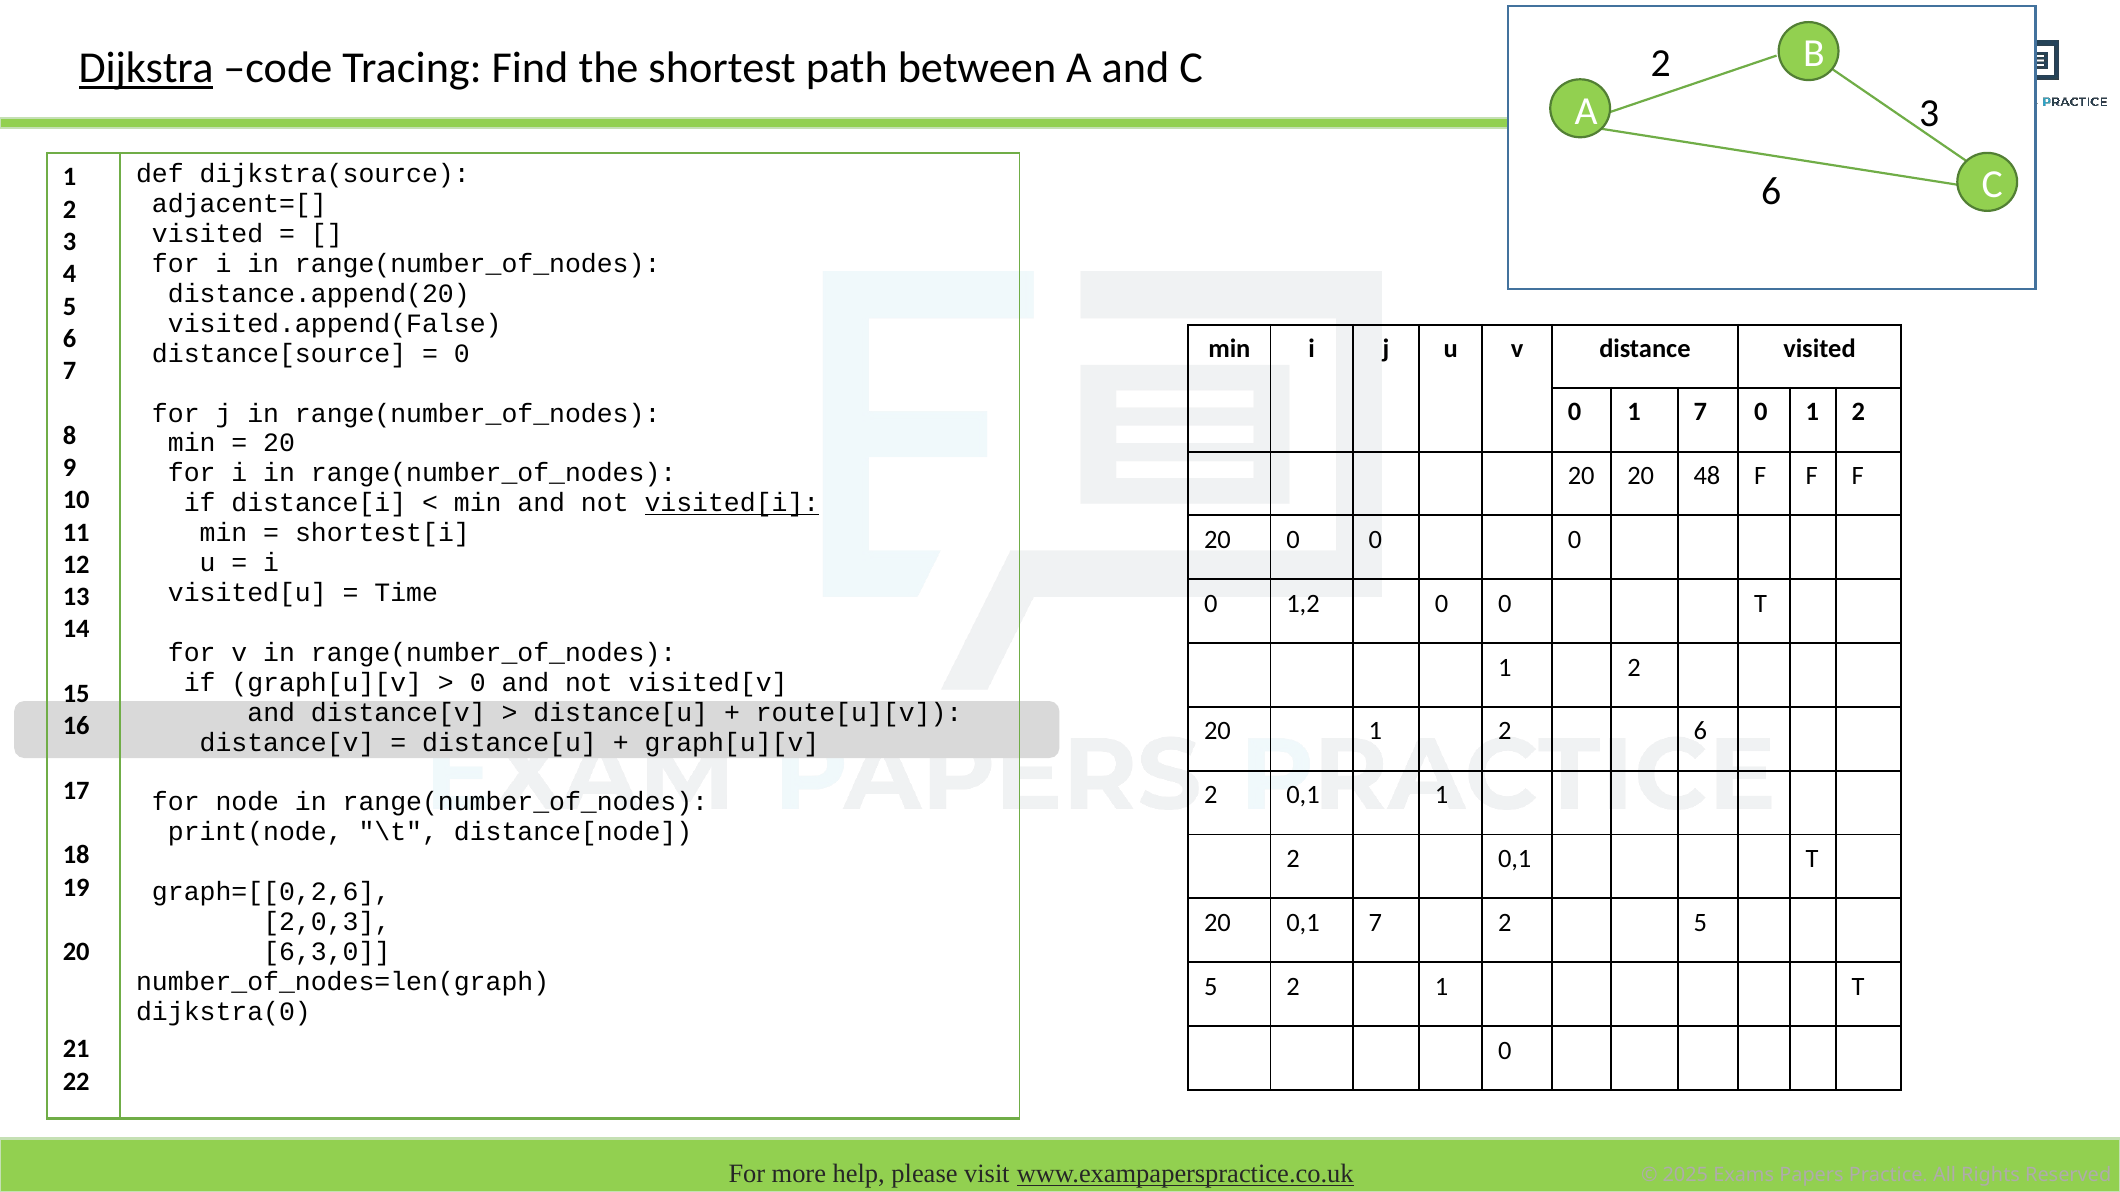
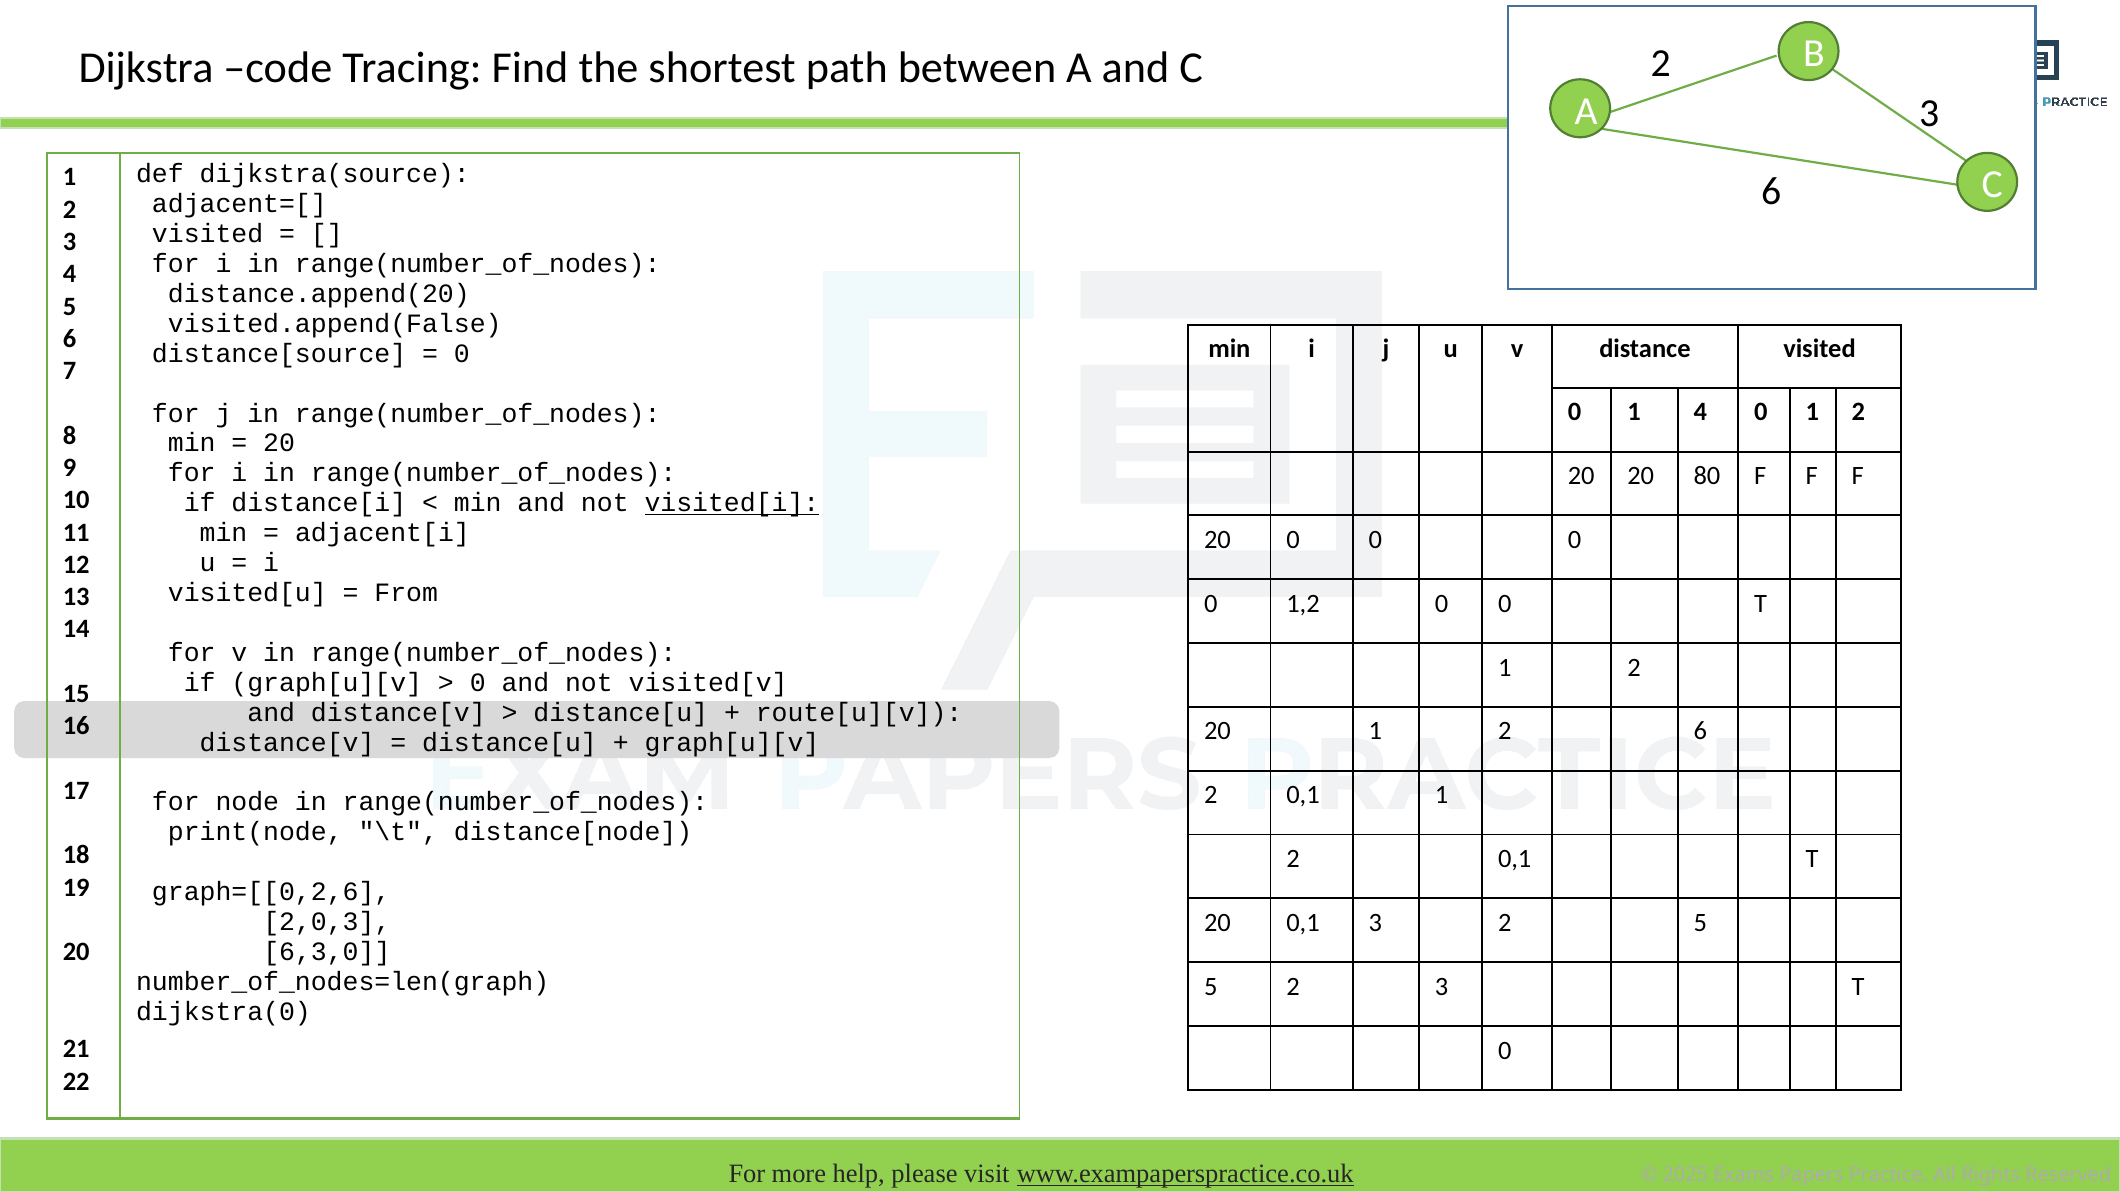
Dijkstra underline: present -> none (146, 68)
1 7: 7 -> 4 (1700, 412)
48: 48 -> 80 (1707, 476)
shortest[i: shortest[i -> adjacent[i (382, 533)
Time: Time -> From (406, 593)
0,1 7: 7 -> 3 (1375, 923)
5 2 1: 1 -> 3 (1442, 987)
